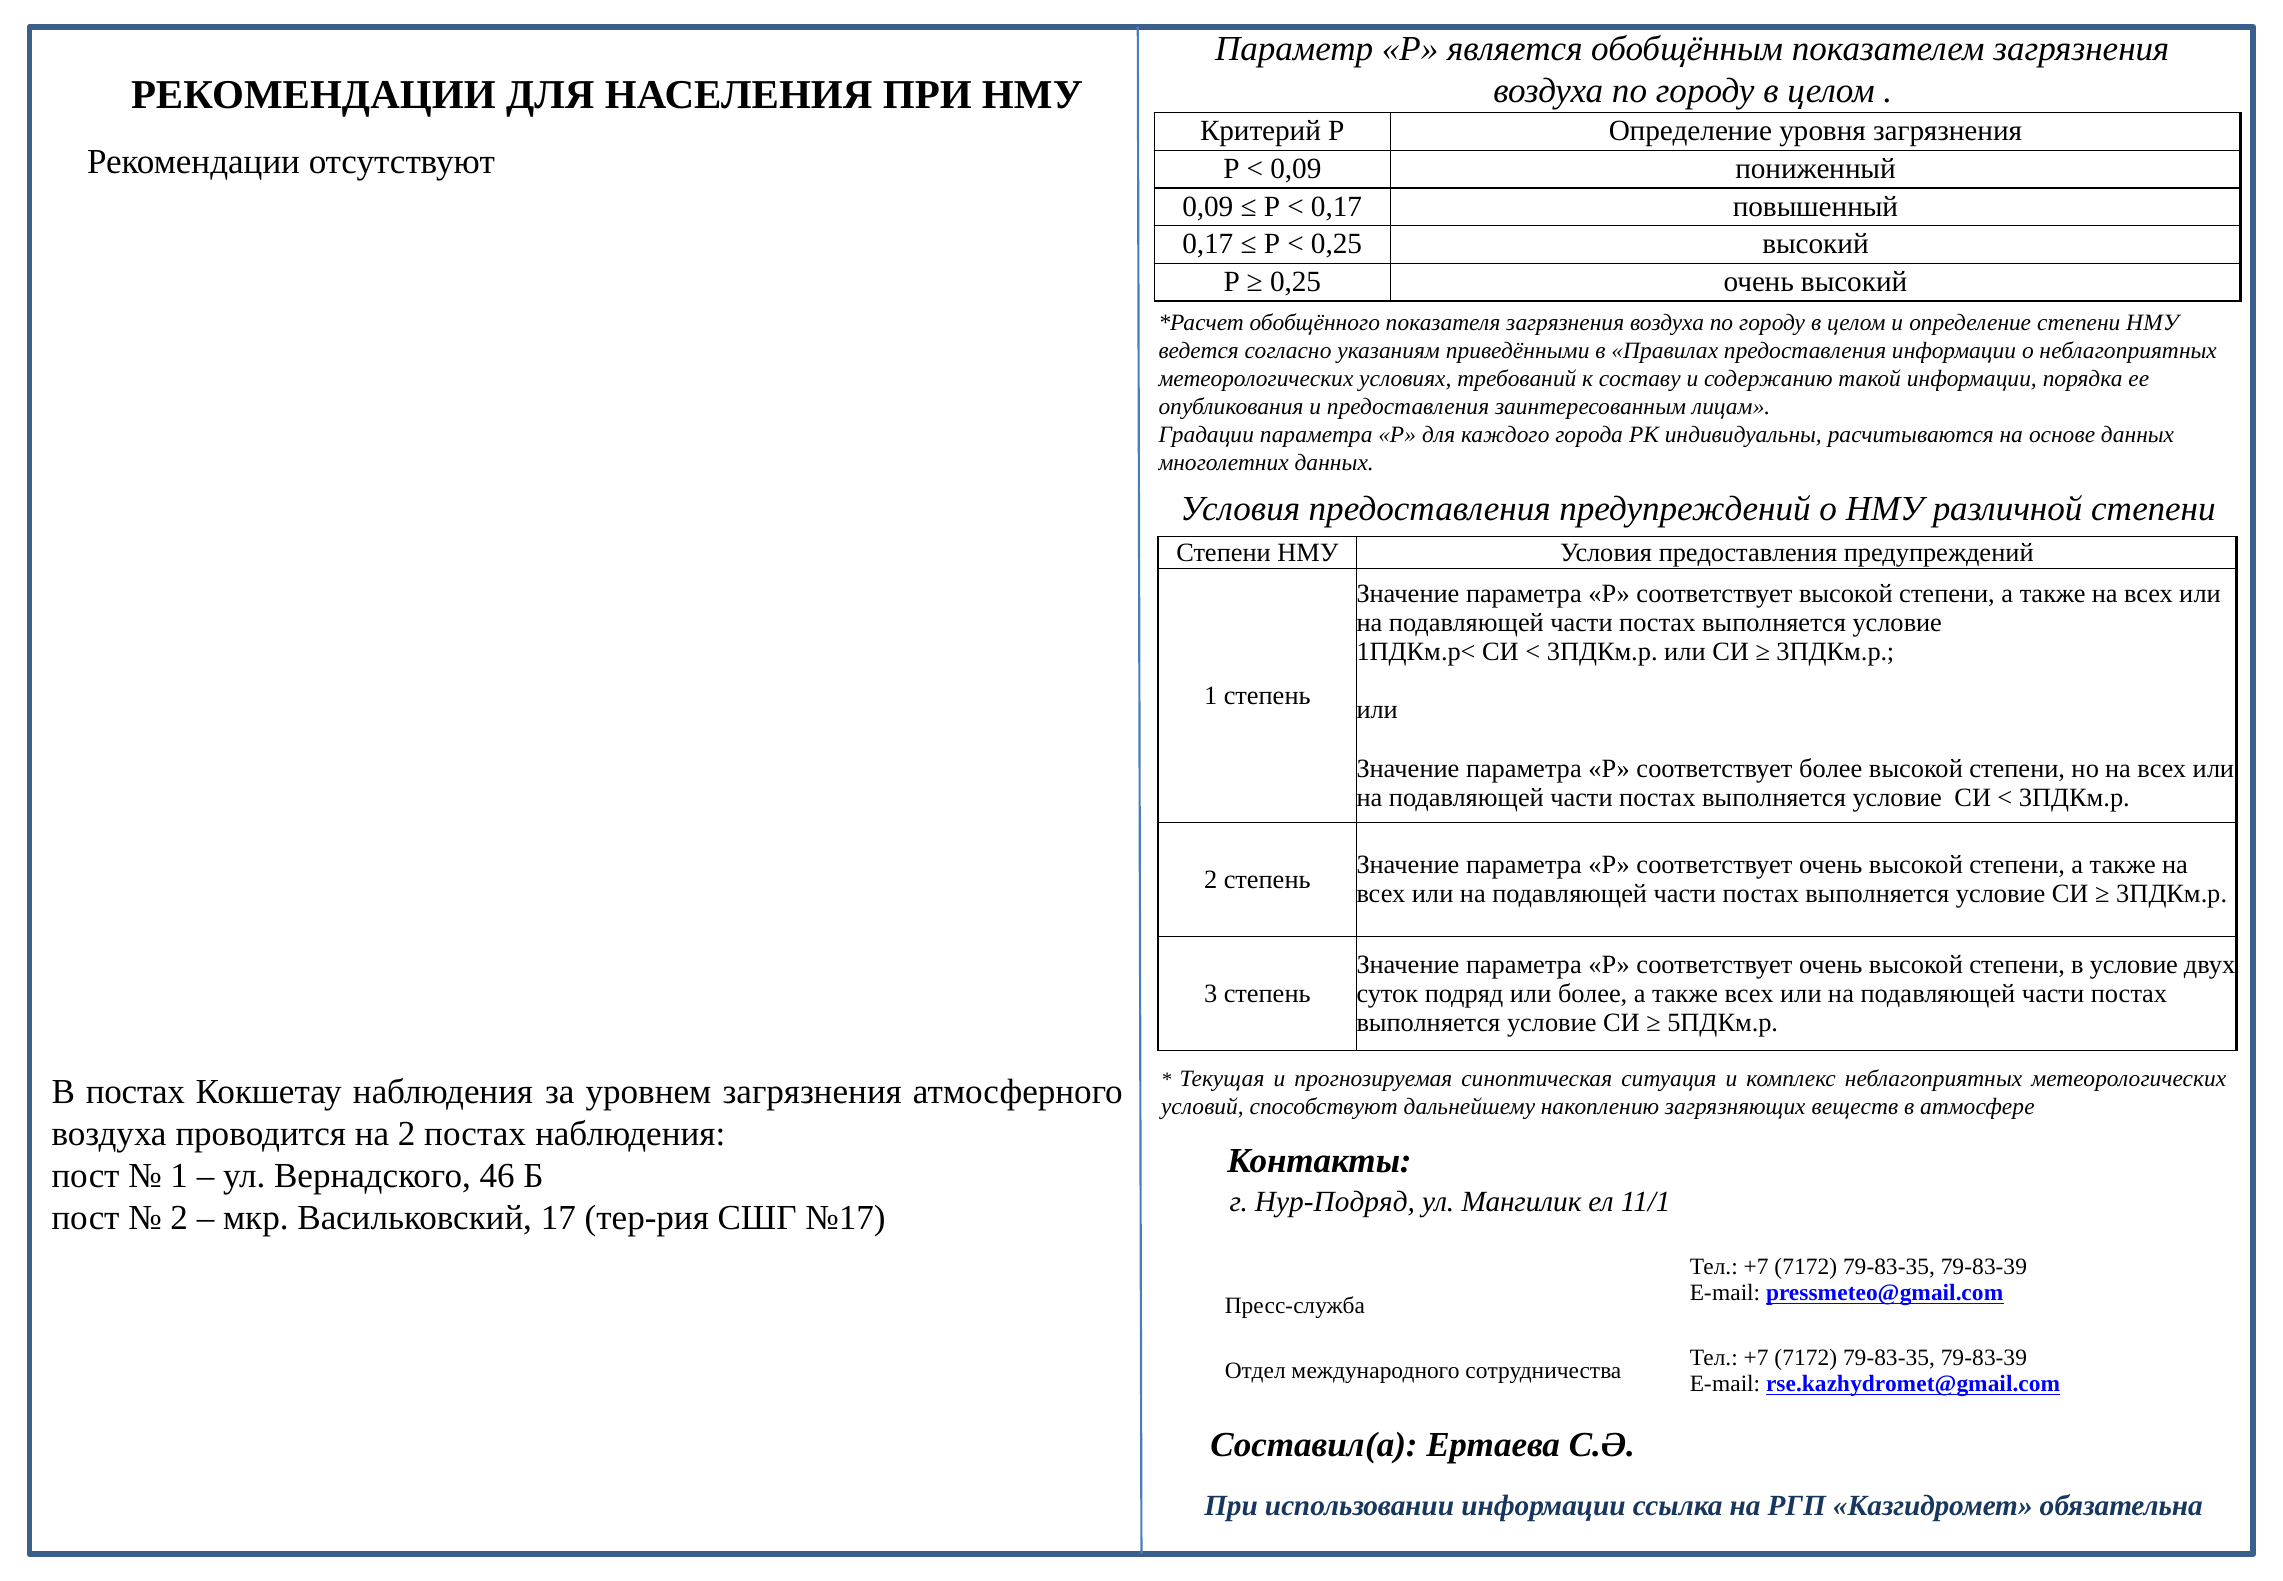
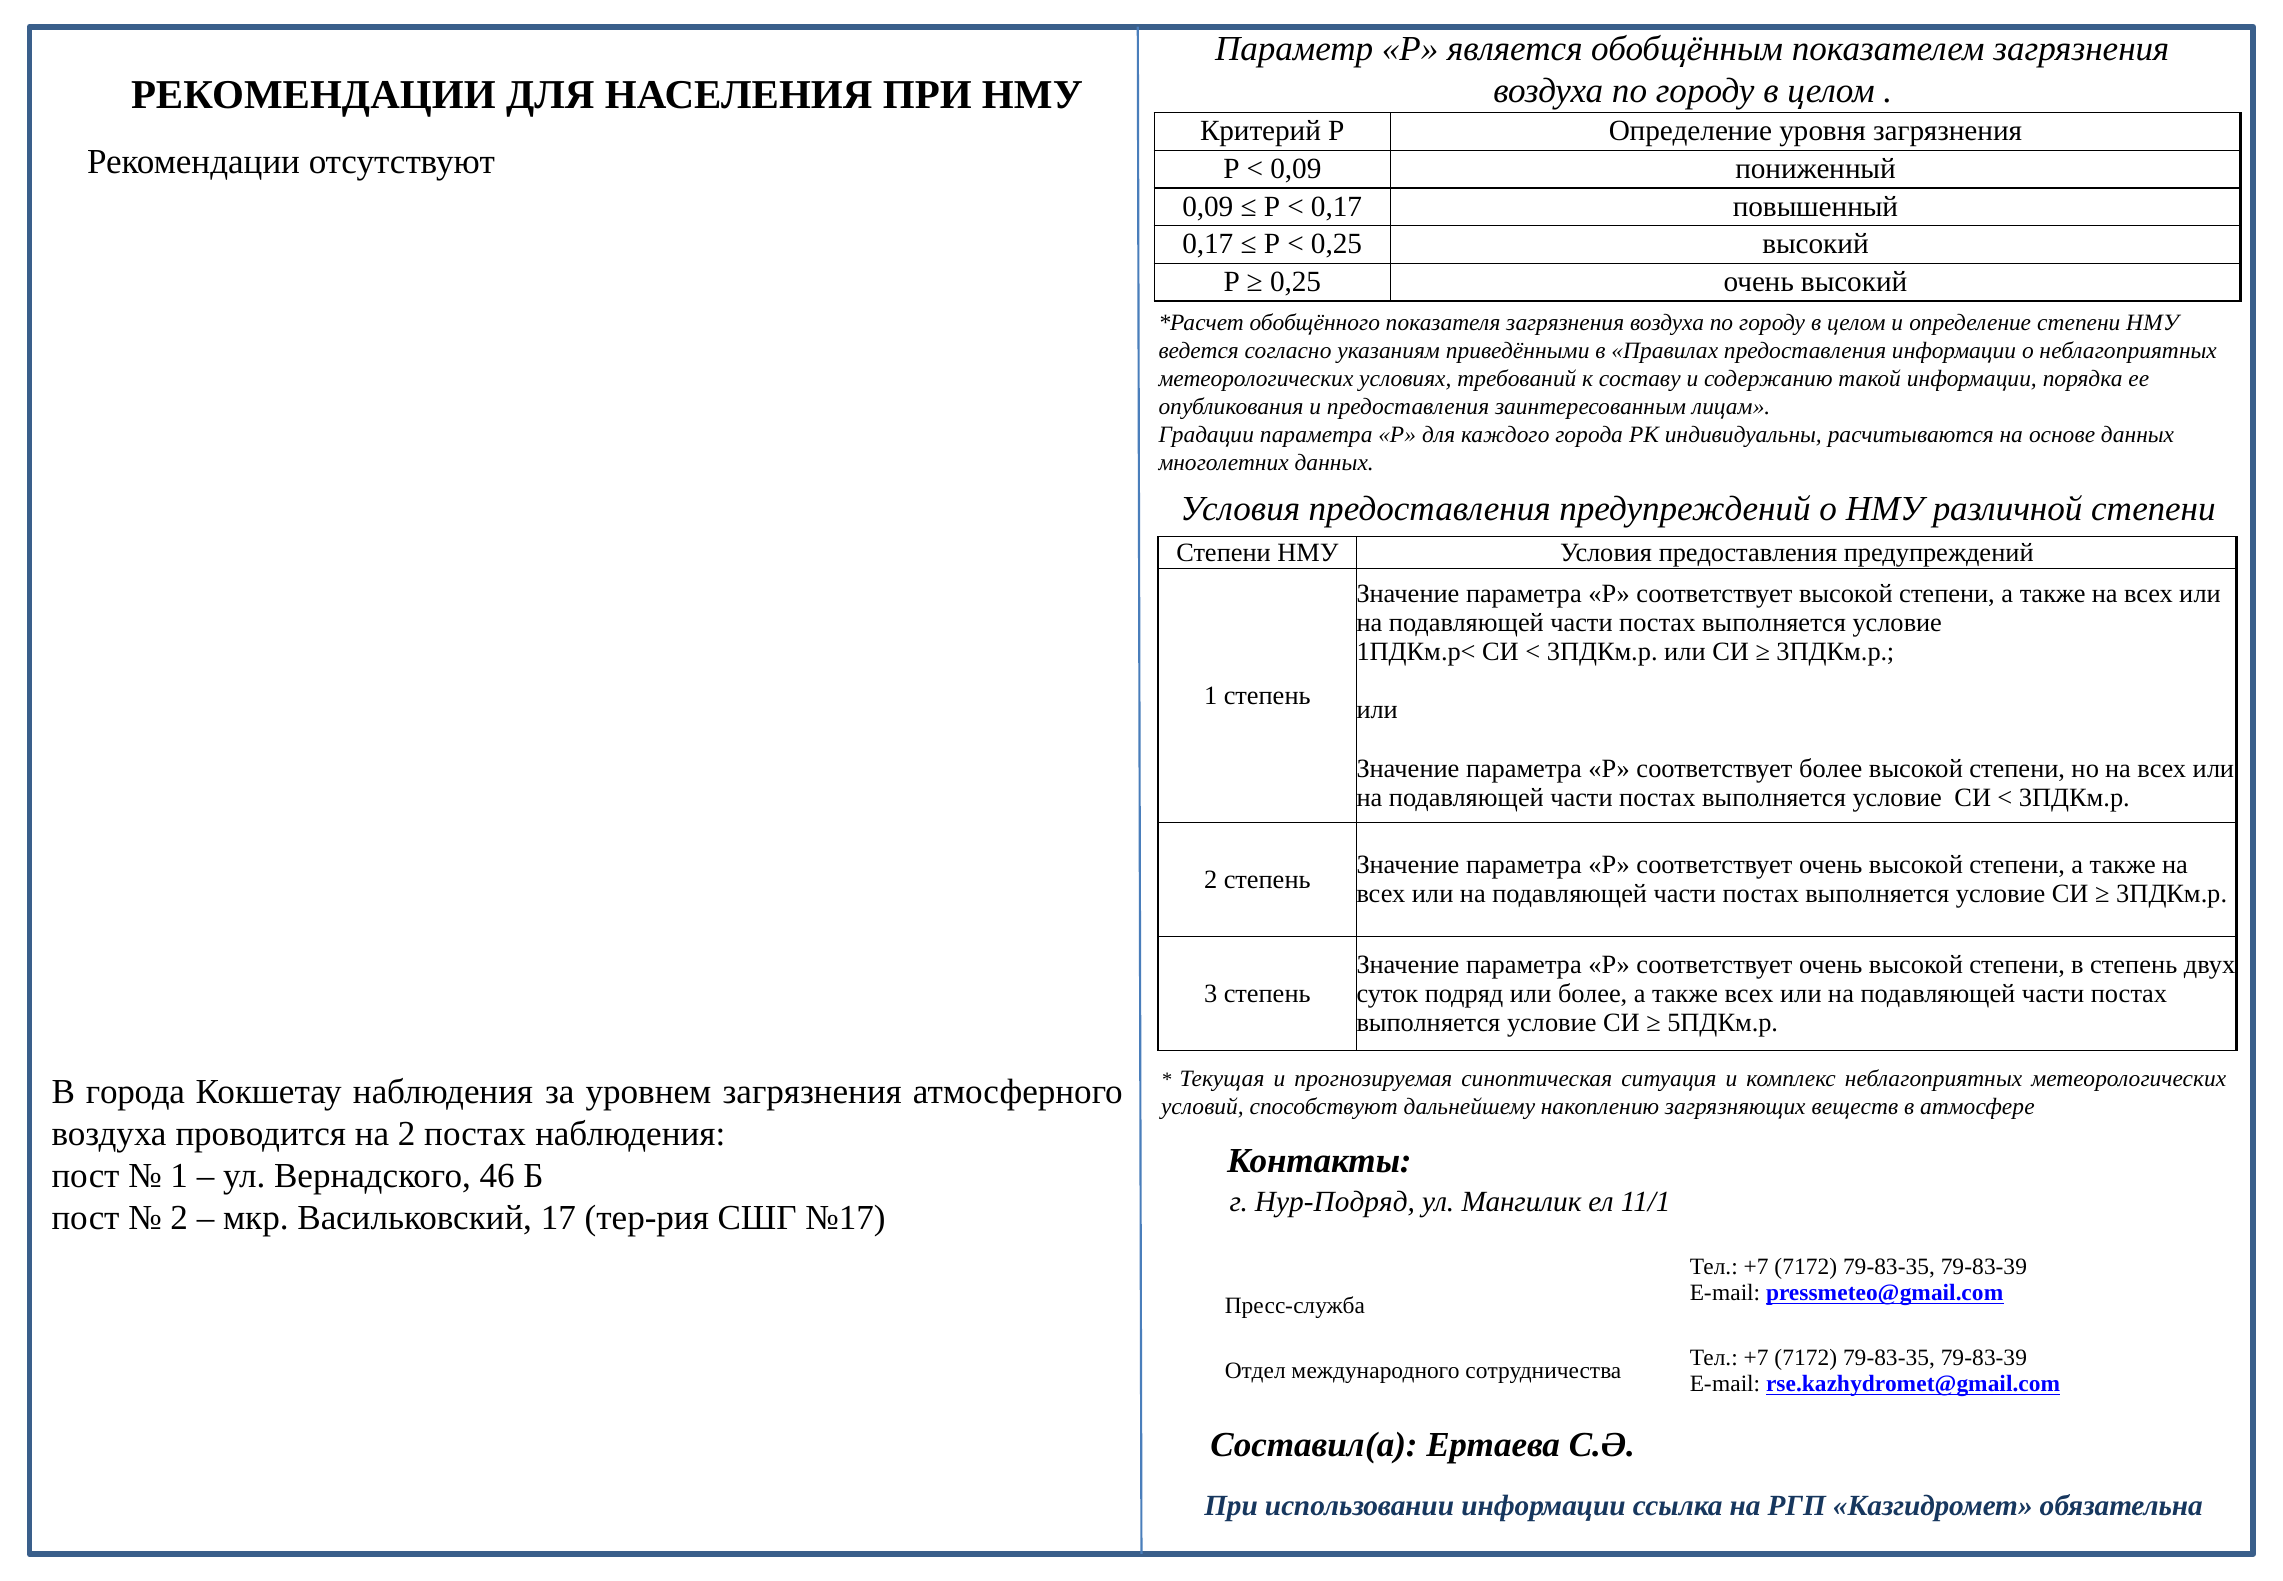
в условие: условие -> степень (2134, 964)
В постах: постах -> города (135, 1091)
